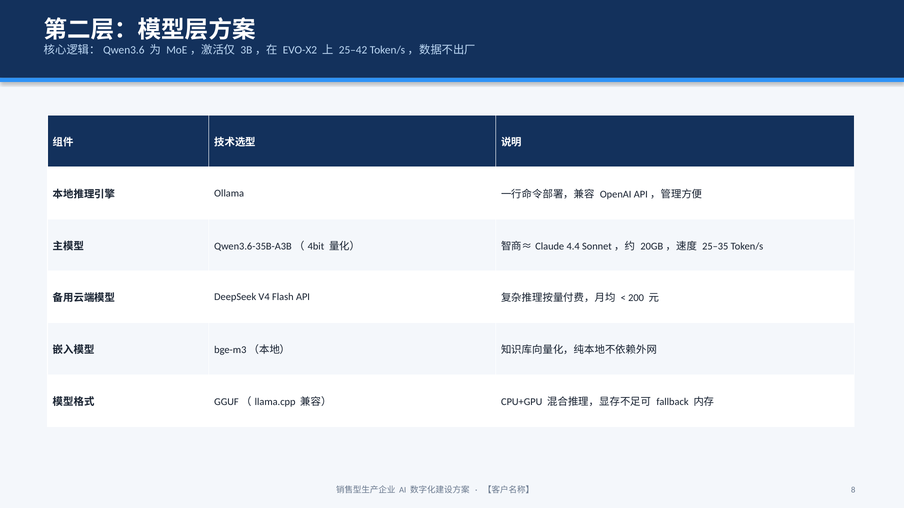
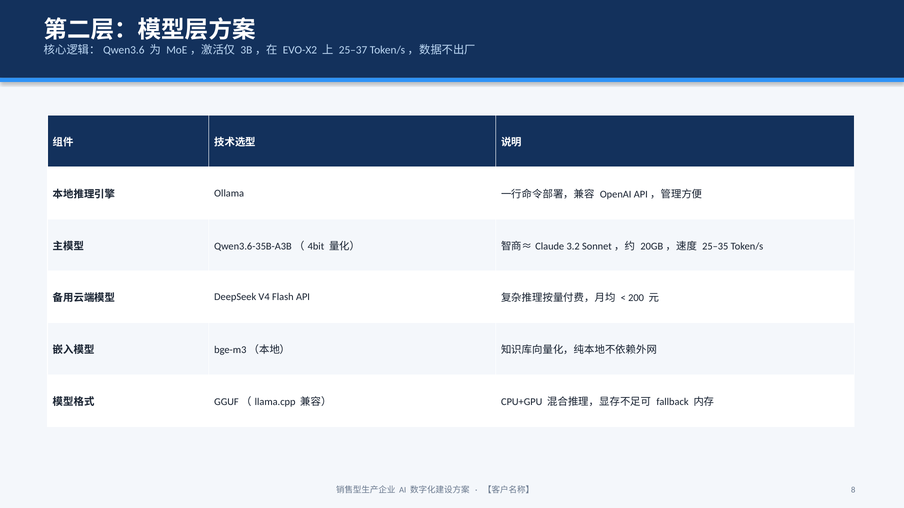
25–42: 25–42 -> 25–37 (353, 50)
4.4: 4.4 -> 3.2 (573, 246)
